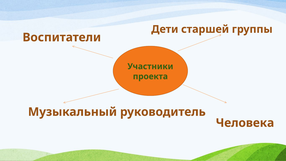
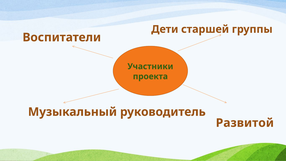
Человека: Человека -> Развитой (245, 123)
